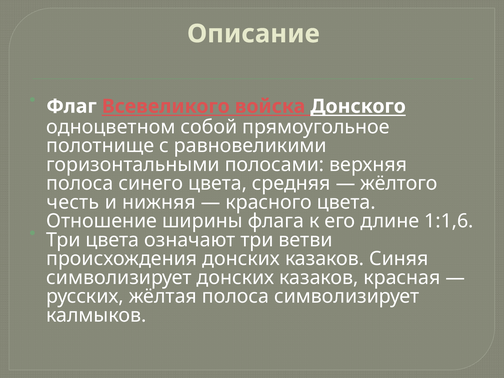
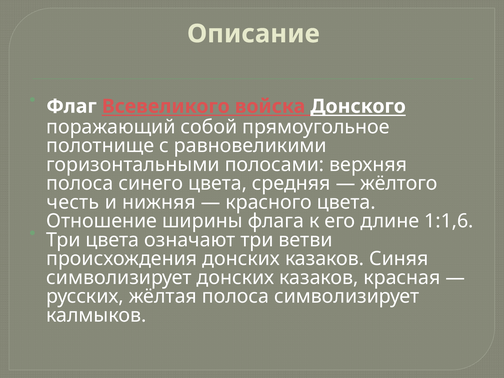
одноцветном: одноцветном -> поражающий (111, 127)
